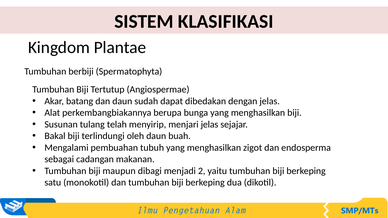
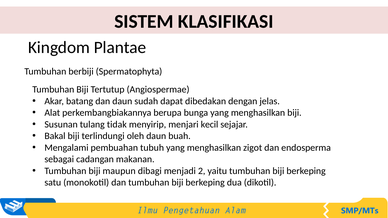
telah: telah -> tidak (117, 125)
menjari jelas: jelas -> kecil (209, 125)
